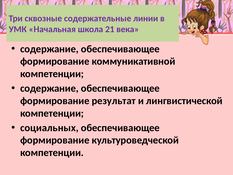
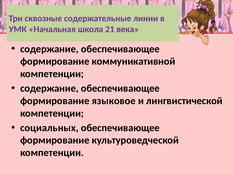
результат: результат -> языковое (114, 101)
